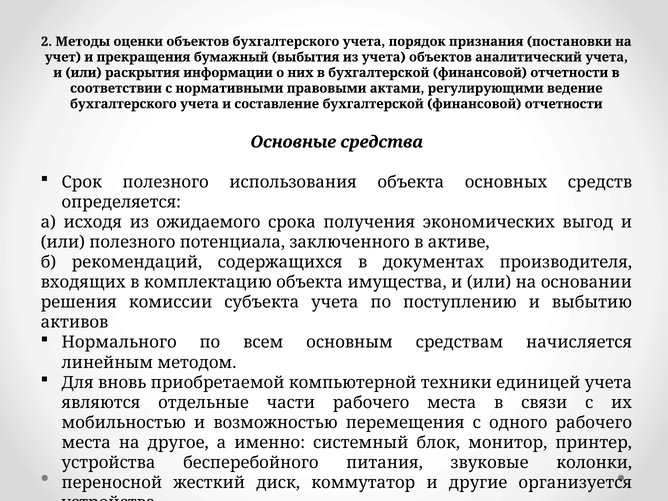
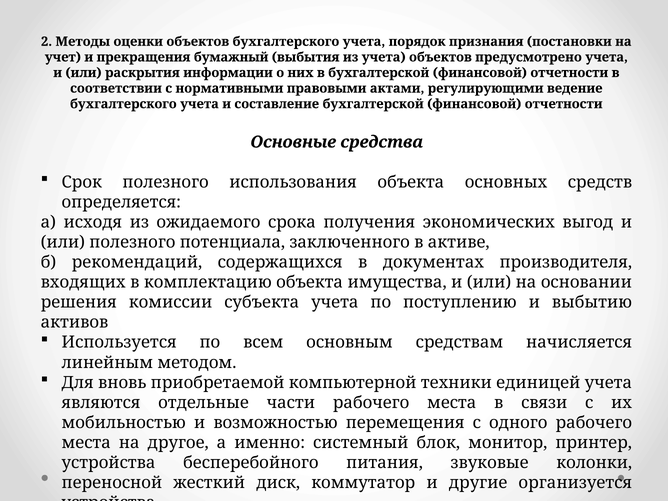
аналитический: аналитический -> предусмотрено (529, 57)
Нормального: Нормального -> Используется (119, 342)
